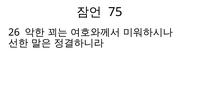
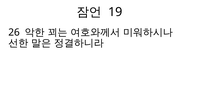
75: 75 -> 19 (115, 12)
